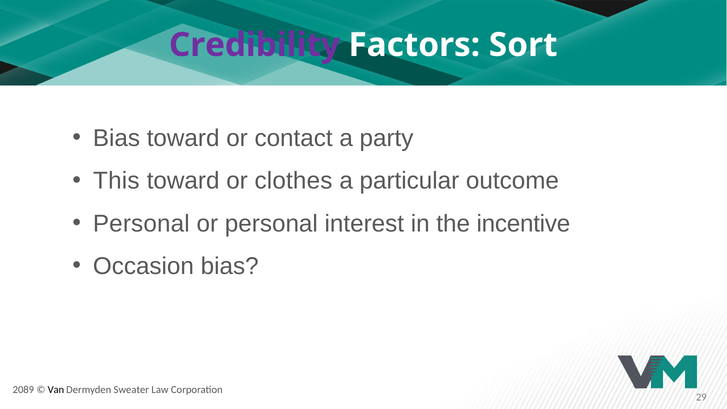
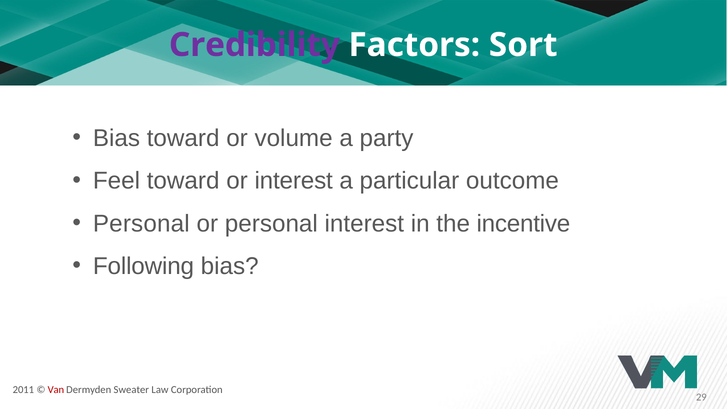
contact: contact -> volume (294, 138)
This: This -> Feel (116, 181)
or clothes: clothes -> interest (294, 181)
Occasion: Occasion -> Following (144, 266)
2089: 2089 -> 2011 (23, 390)
Van colour: black -> red (56, 390)
